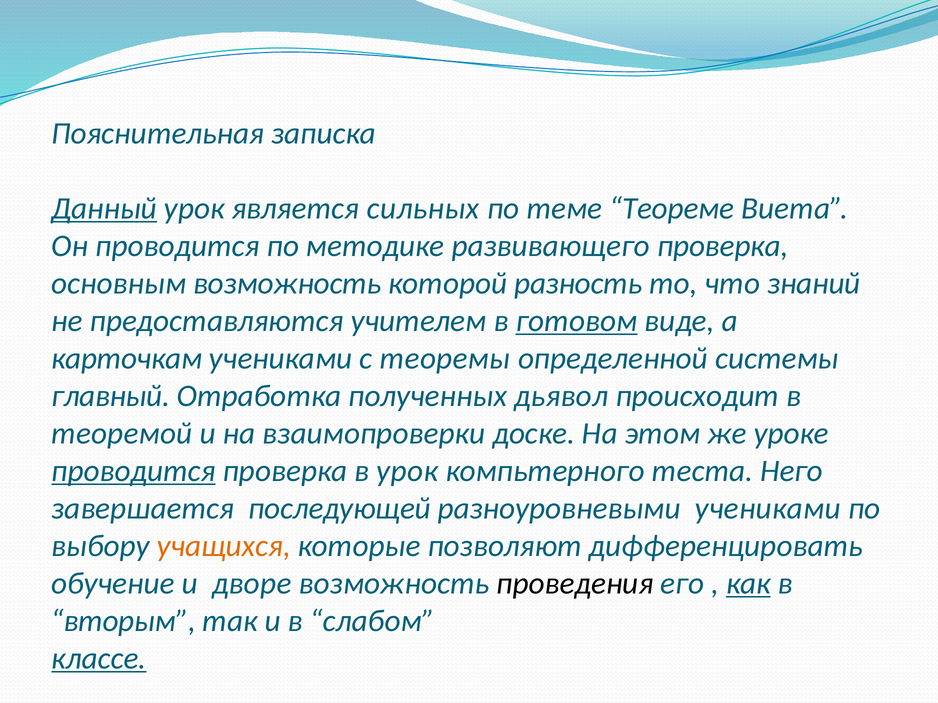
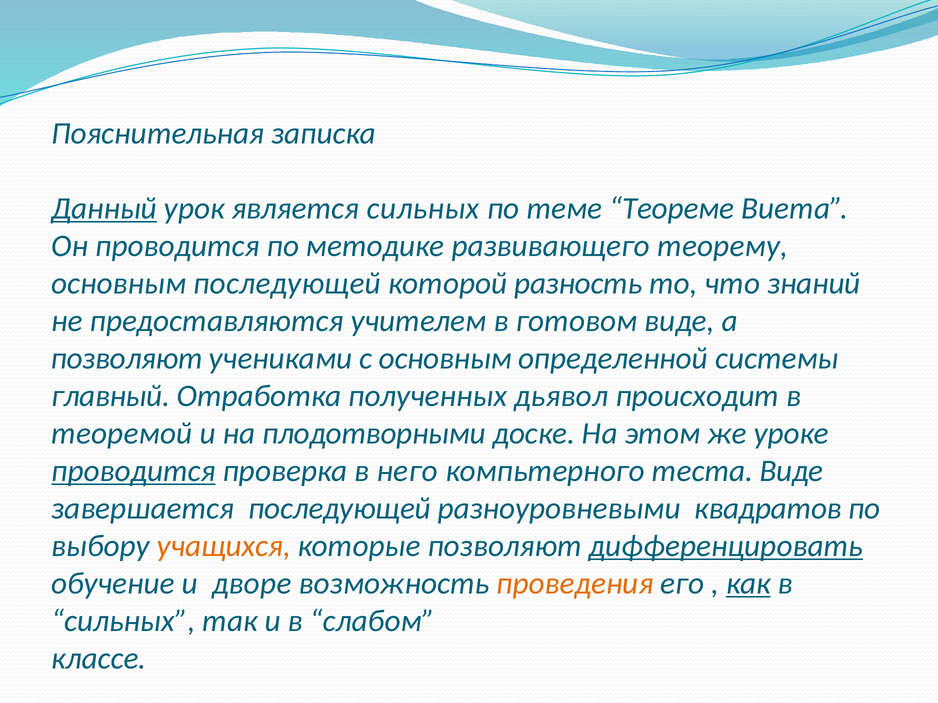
развивающего проверка: проверка -> теорему (723, 246)
основным возможность: возможность -> последующей (287, 284)
готовом underline: present -> none (576, 321)
карточкам: карточкам -> позволяют (127, 359)
с теоремы: теоремы -> основным (445, 359)
взаимопроверки: взаимопроверки -> плодотворными (374, 434)
в урок: урок -> него (407, 471)
теста Него: Него -> Виде (792, 471)
разноуровневыми учениками: учениками -> квадратов (768, 509)
дифференцировать underline: none -> present (726, 546)
проведения colour: black -> orange (575, 584)
вторым: вторым -> сильных (123, 621)
классе underline: present -> none (99, 659)
